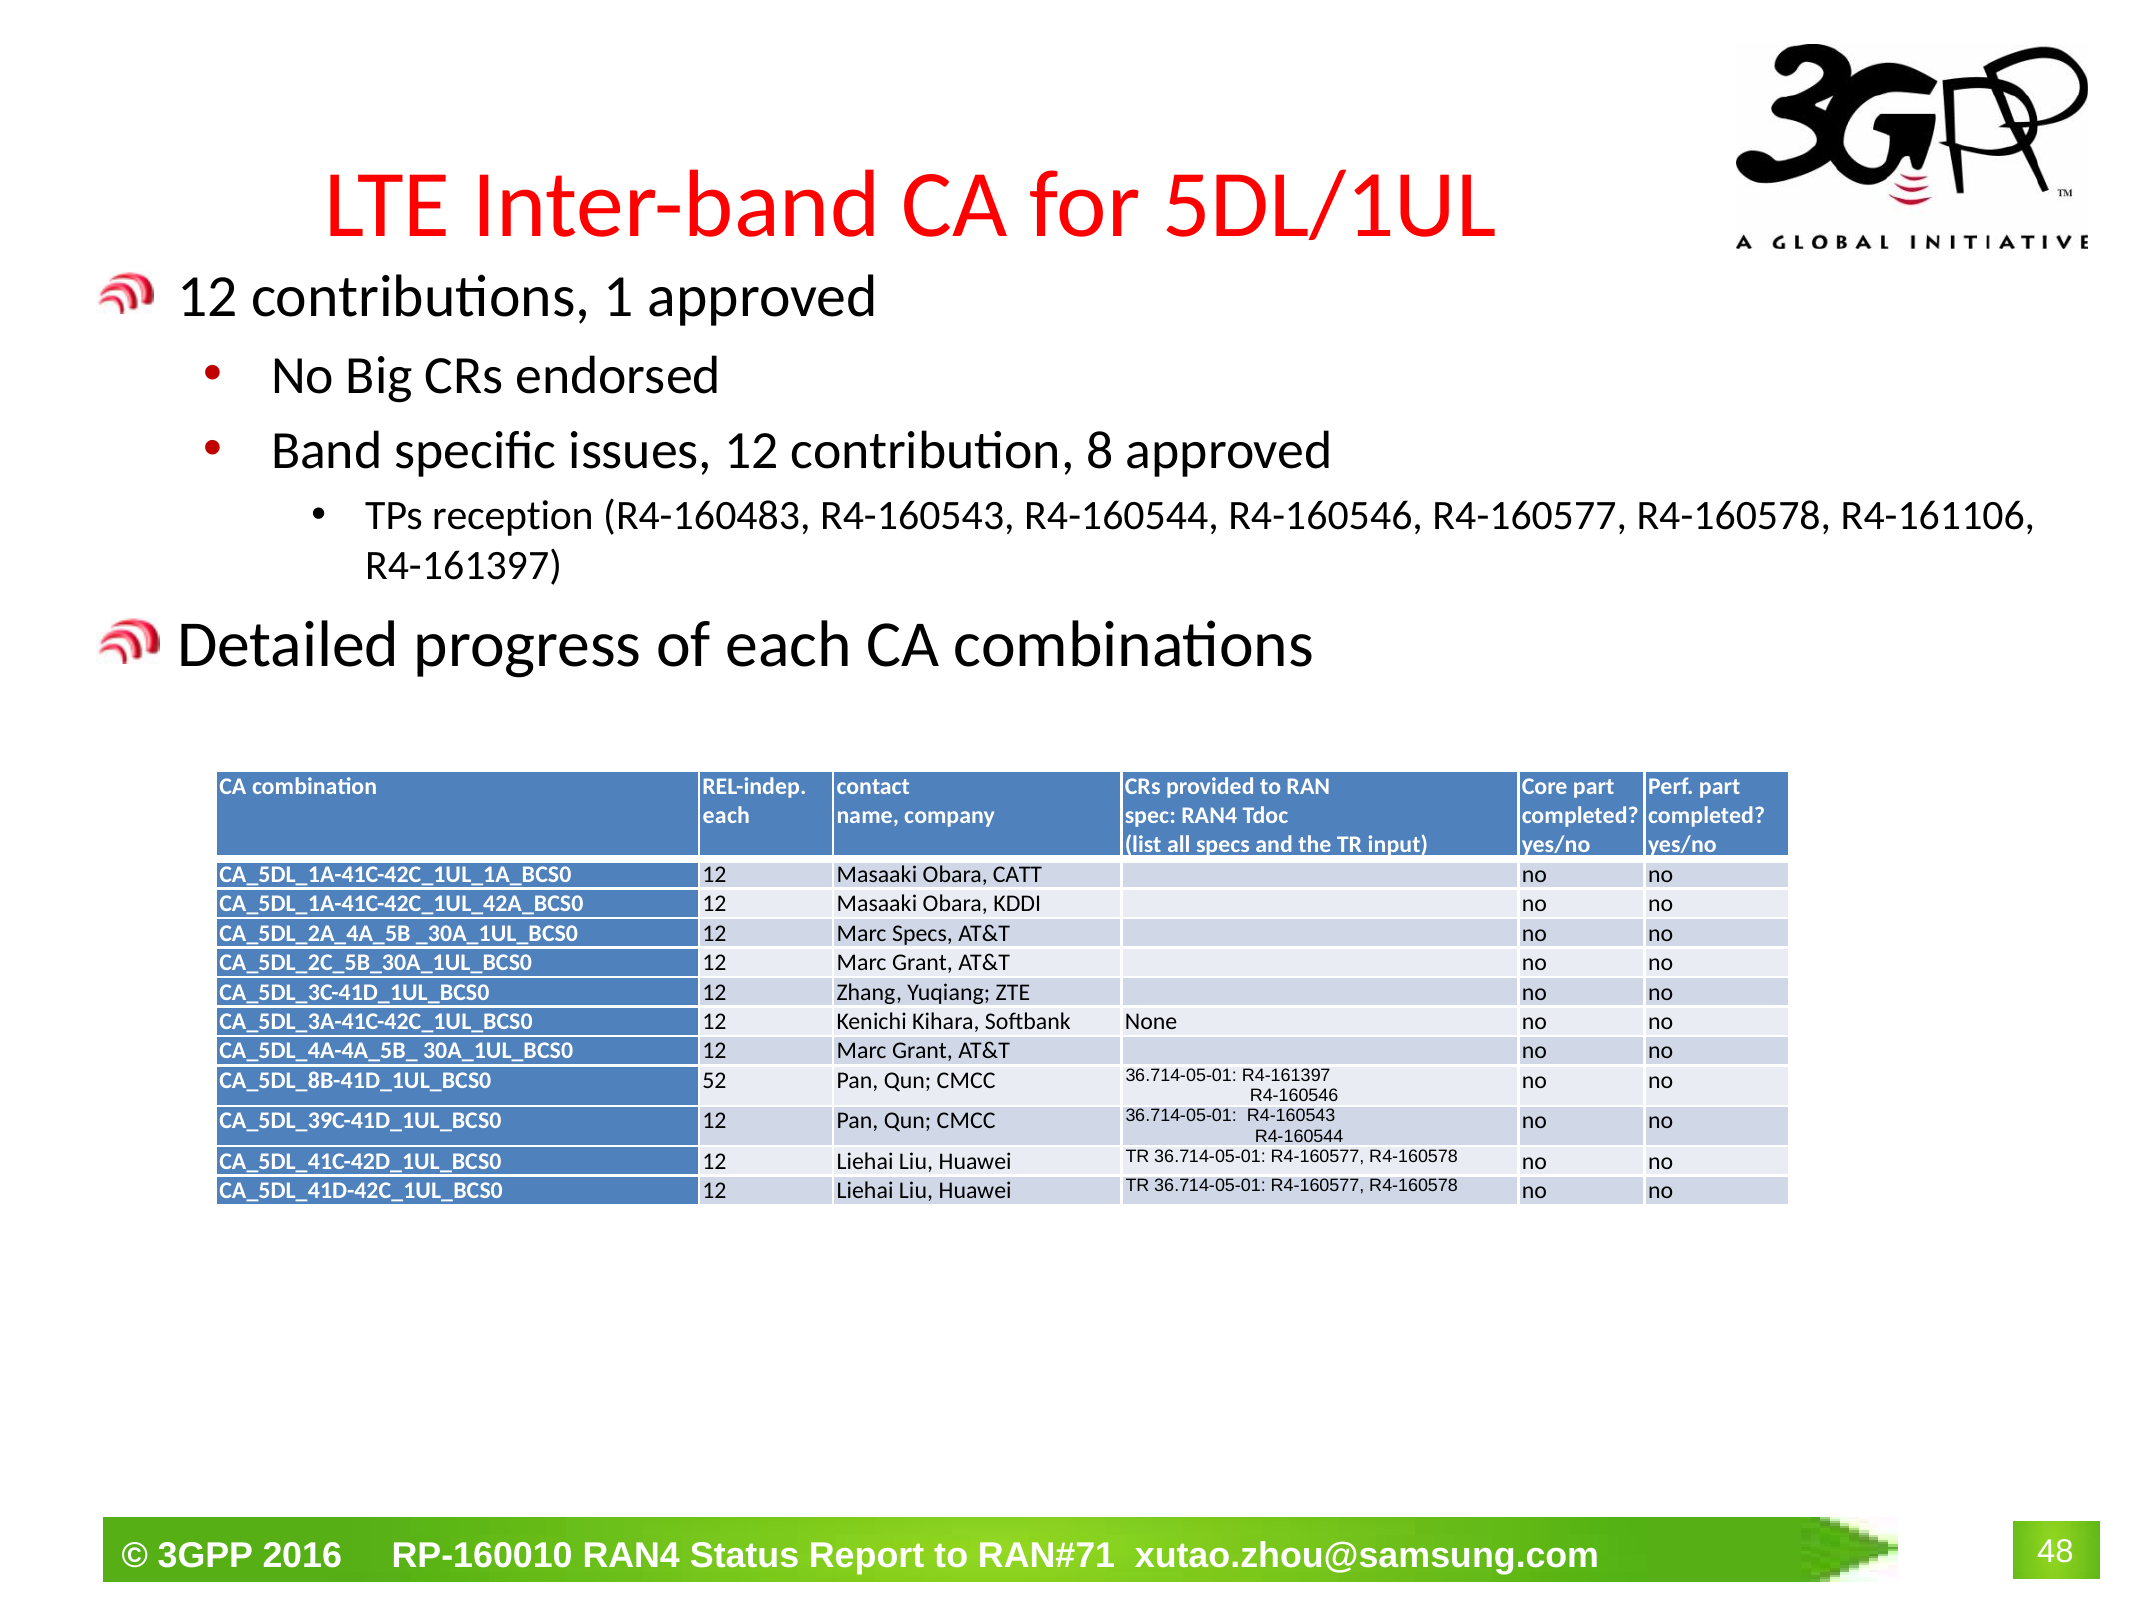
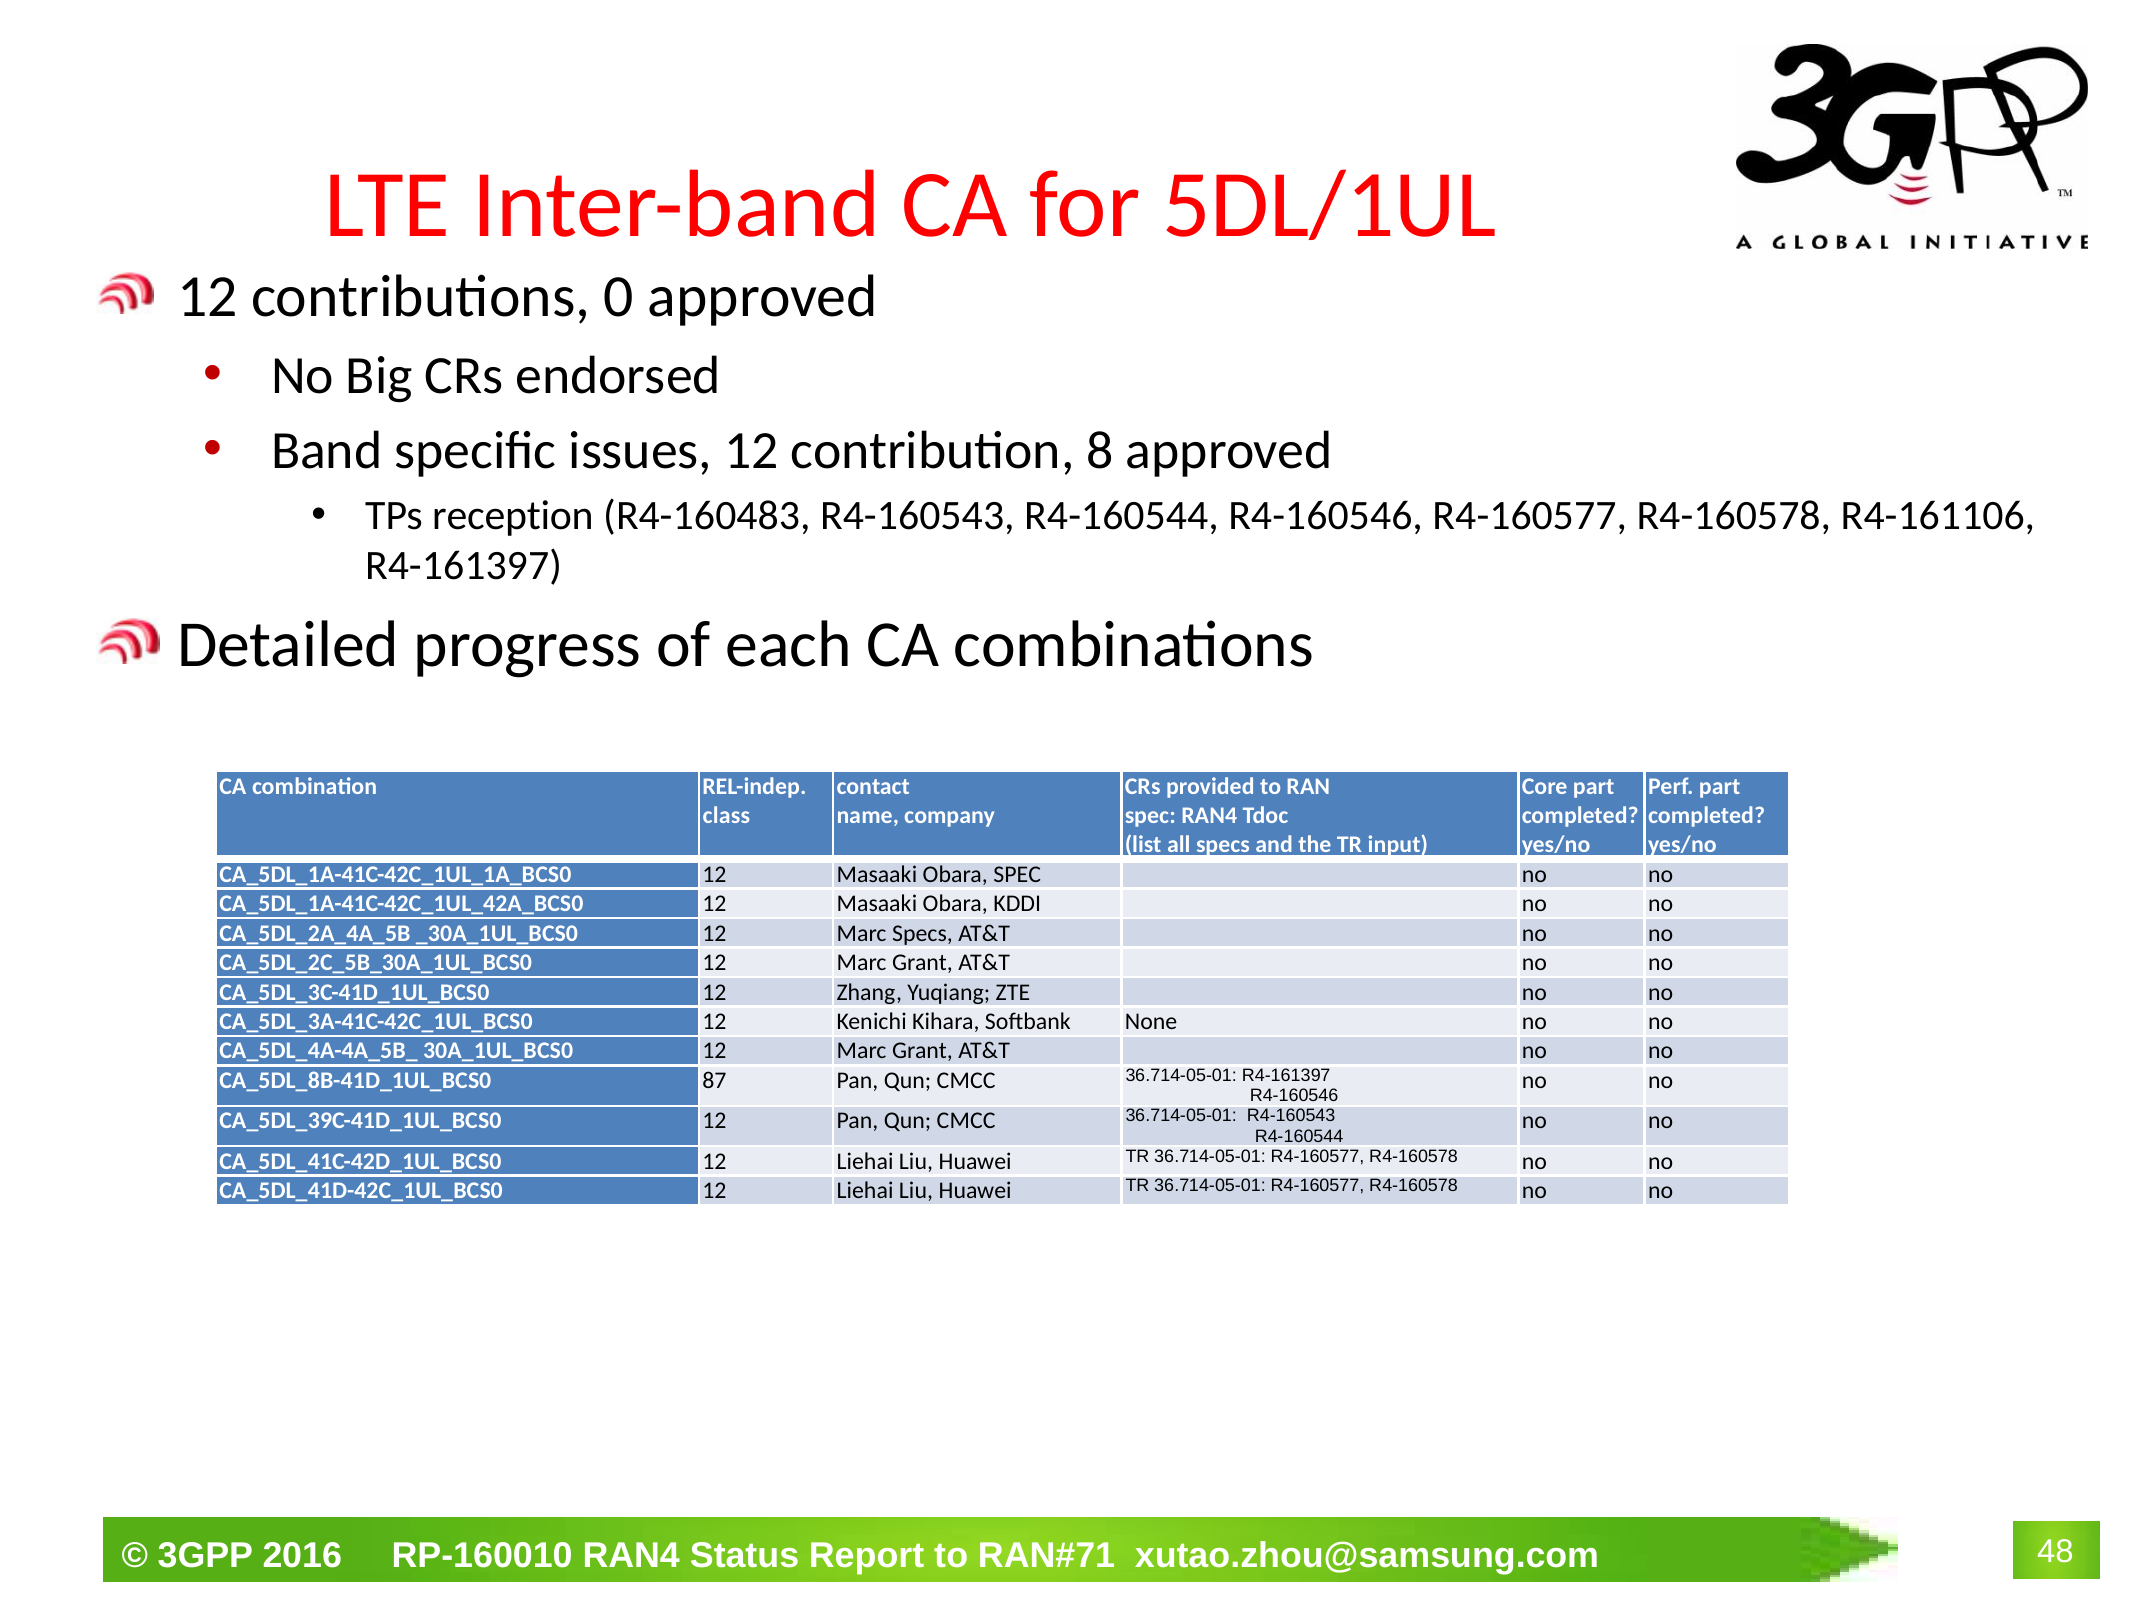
1: 1 -> 0 (619, 297)
each: each -> class (726, 816)
Obara CATT: CATT -> SPEC (1017, 875)
52: 52 -> 87 (714, 1081)
